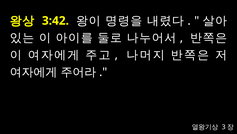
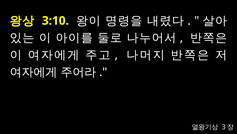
3:42: 3:42 -> 3:10 (55, 21)
